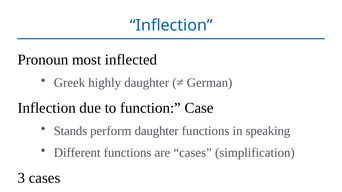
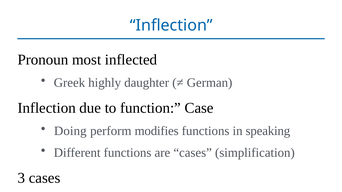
Stands: Stands -> Doing (70, 131)
perform daughter: daughter -> modifies (157, 131)
